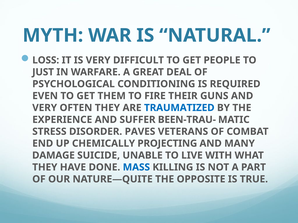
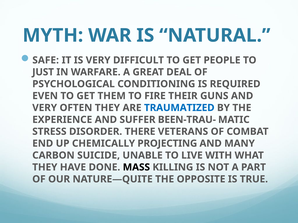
LOSS: LOSS -> SAFE (46, 60)
PAVES: PAVES -> THERE (140, 132)
DAMAGE: DAMAGE -> CARBON (53, 156)
MASS colour: blue -> black (136, 168)
